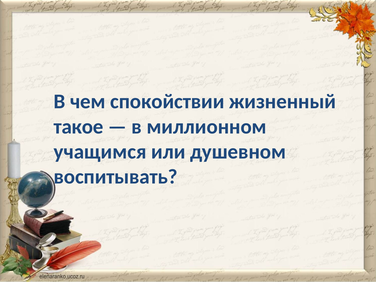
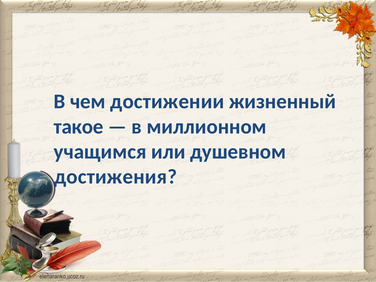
спокойствии: спокойствии -> достижении (167, 102)
воспитывать: воспитывать -> достижения (116, 177)
